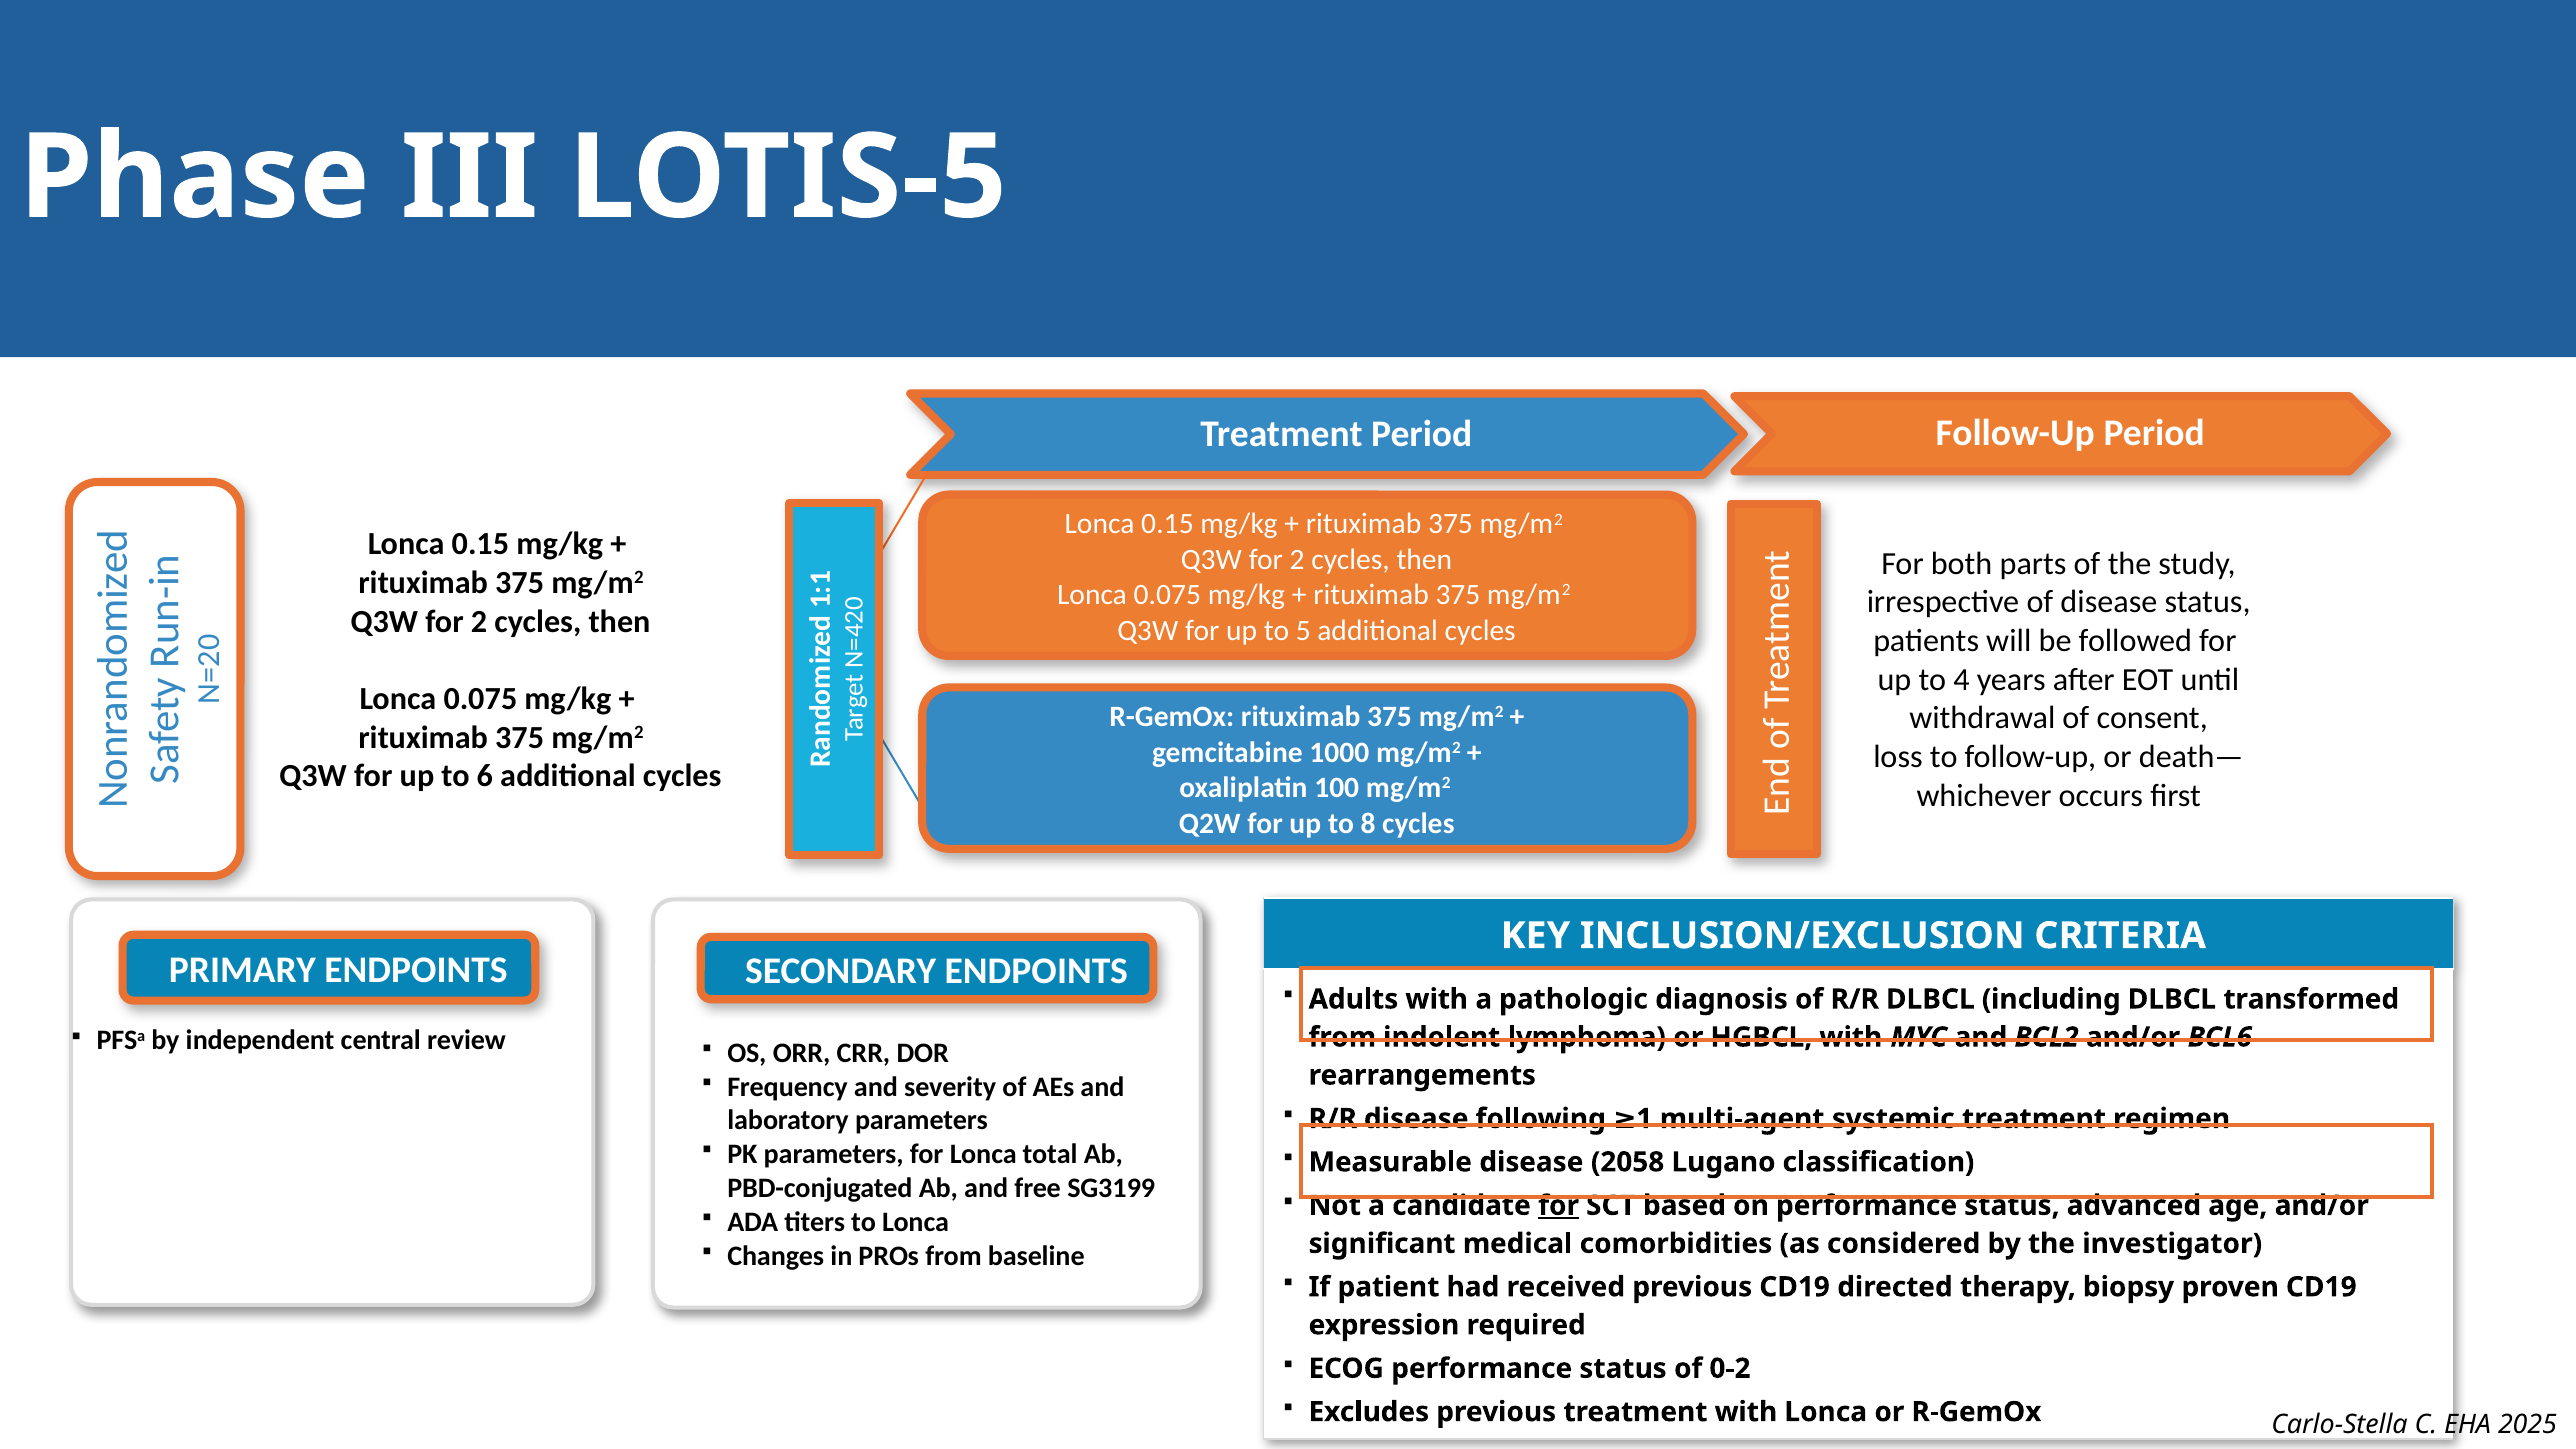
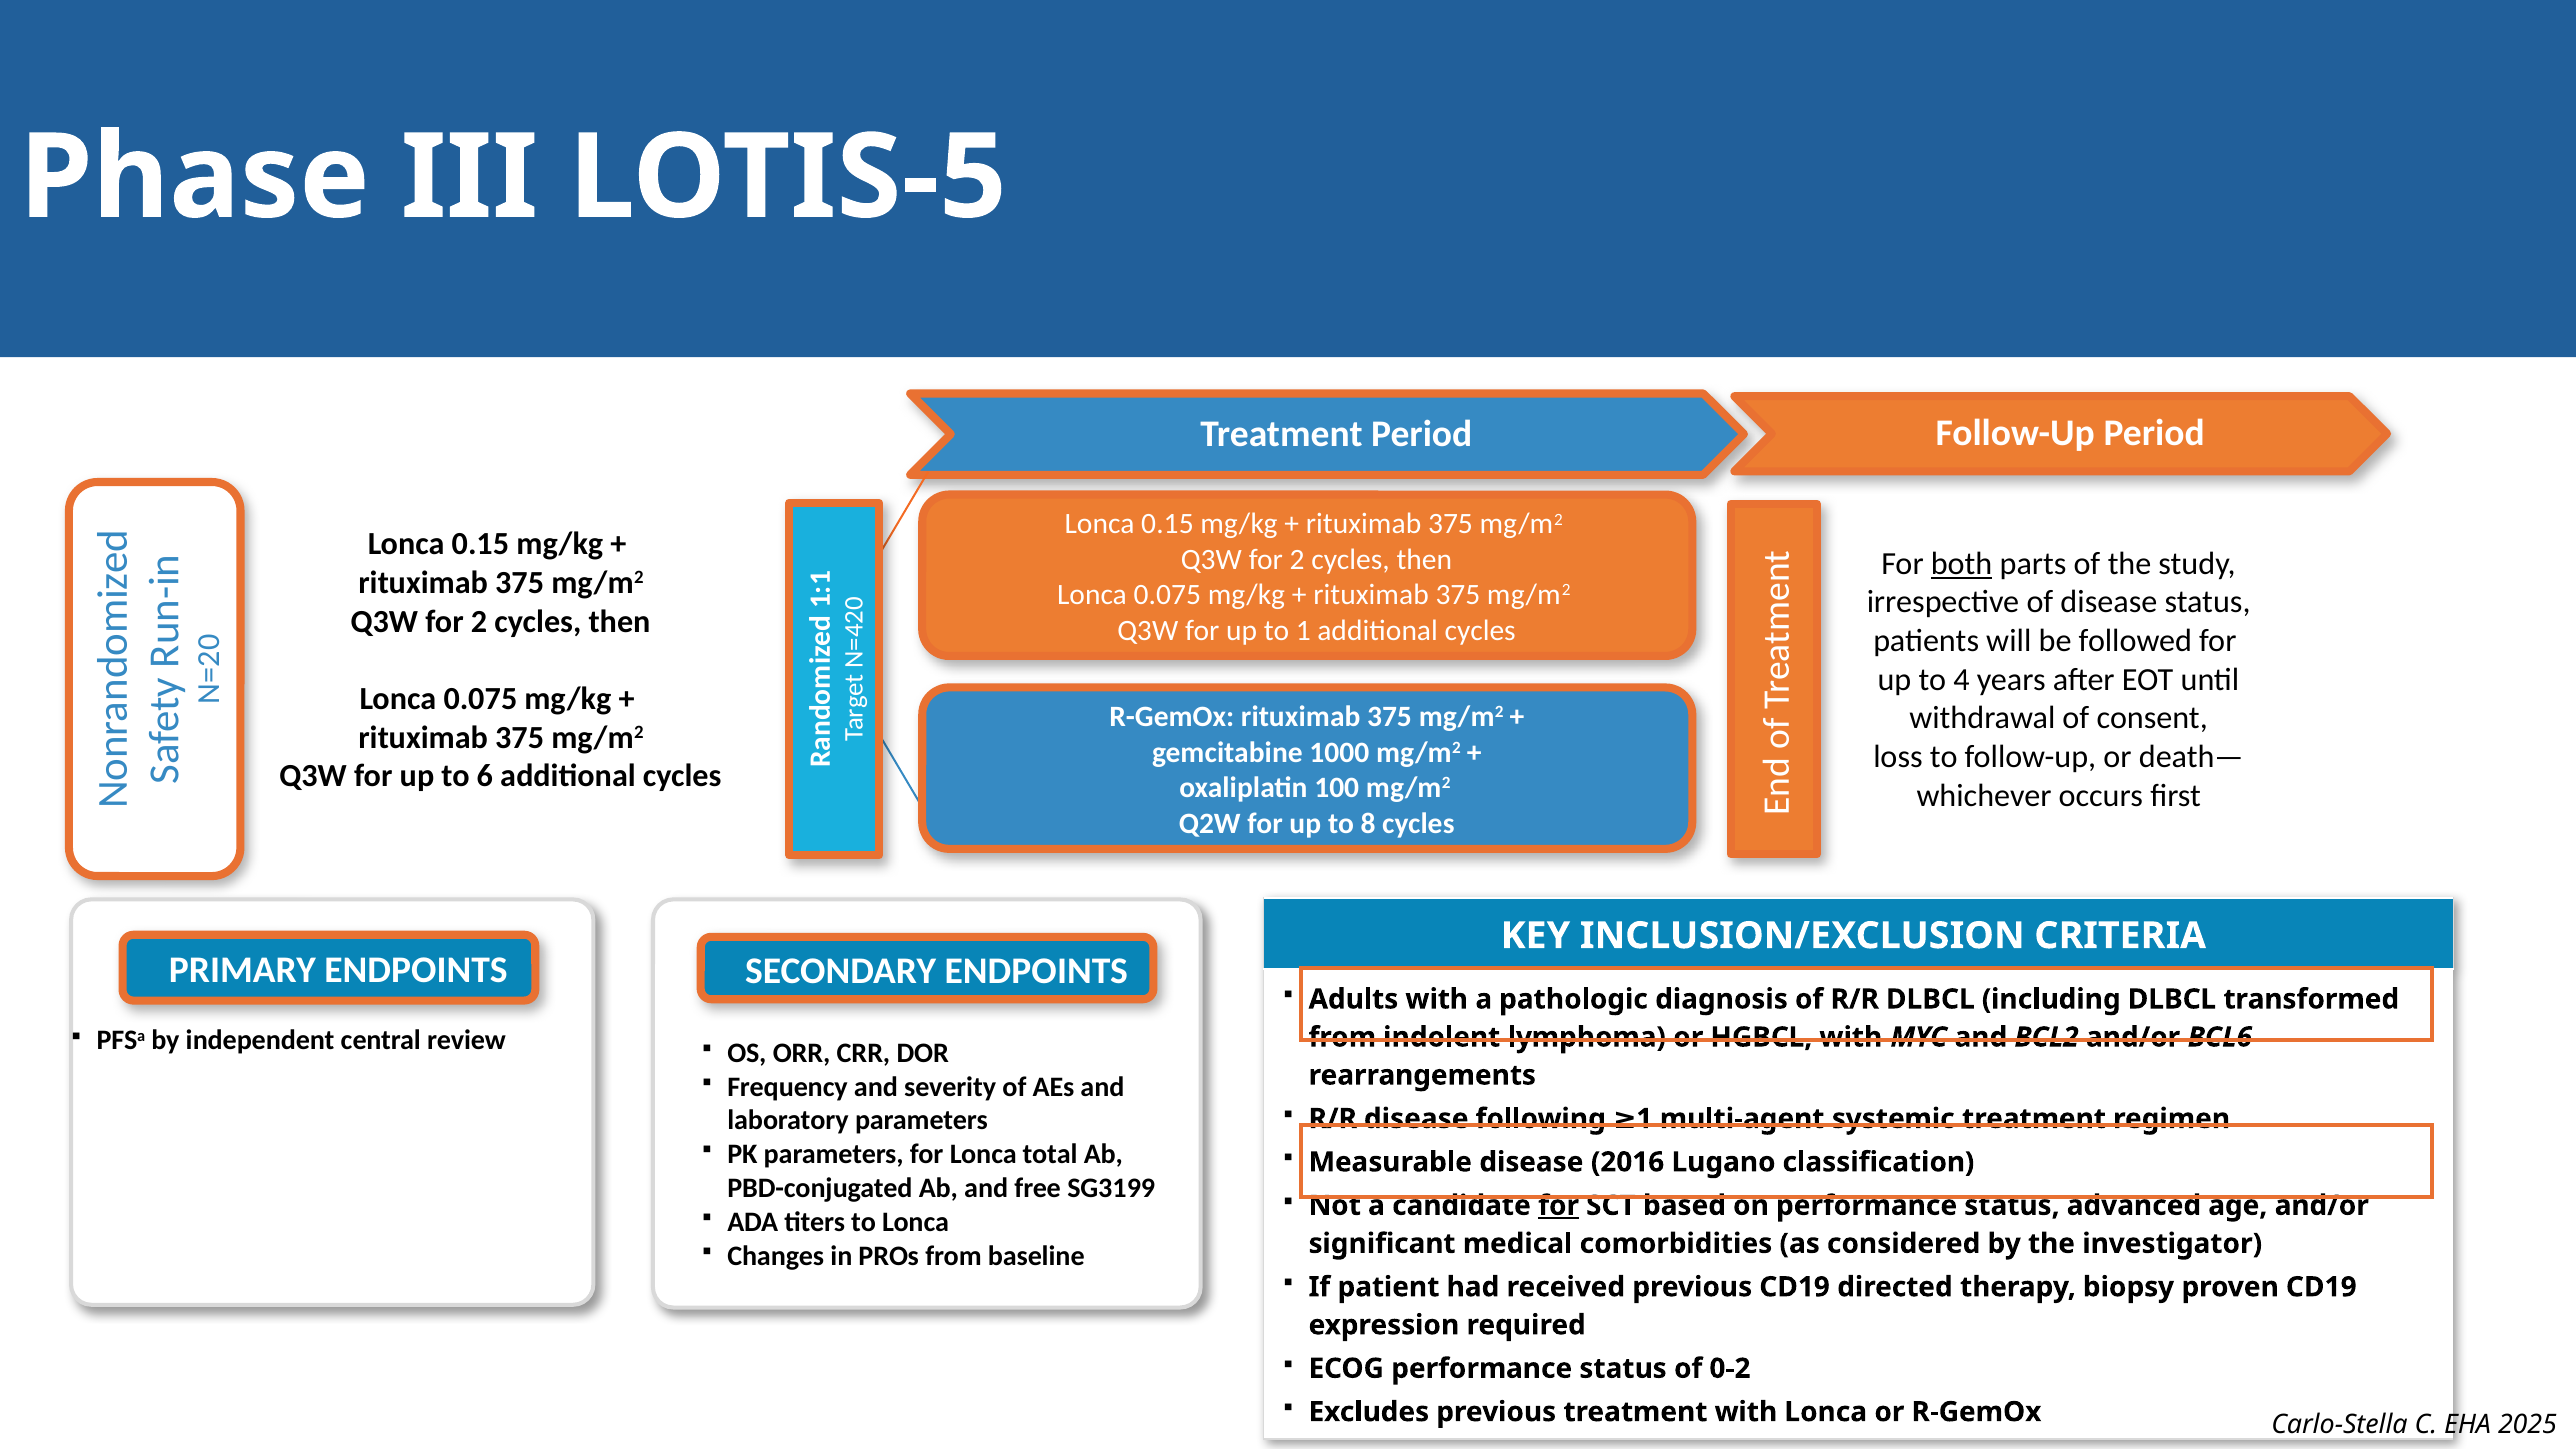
both underline: none -> present (1962, 564)
to 5: 5 -> 1 (1303, 630)
2058: 2058 -> 2016 (1628, 1162)
